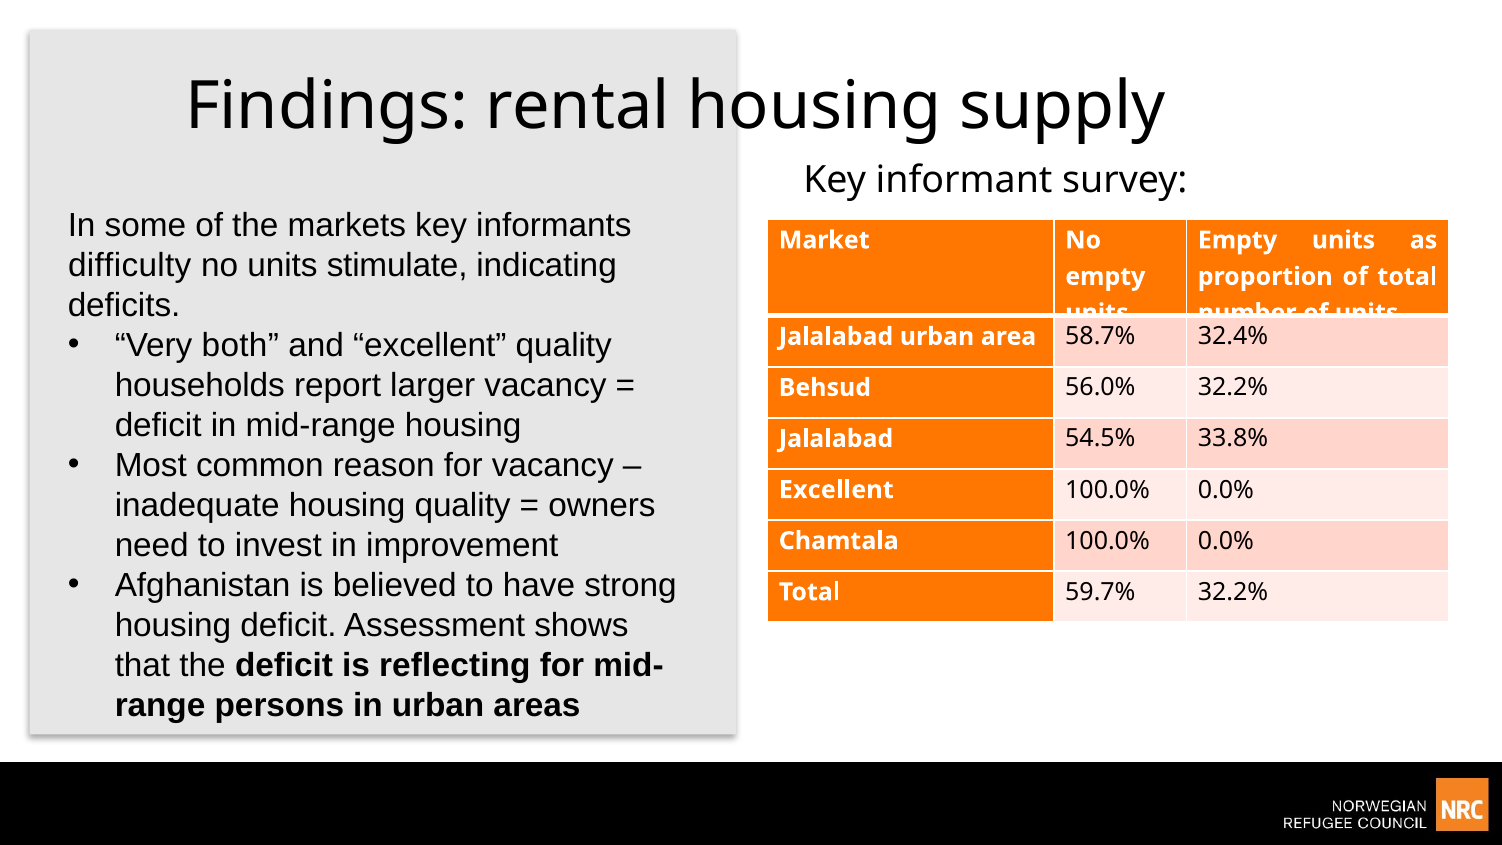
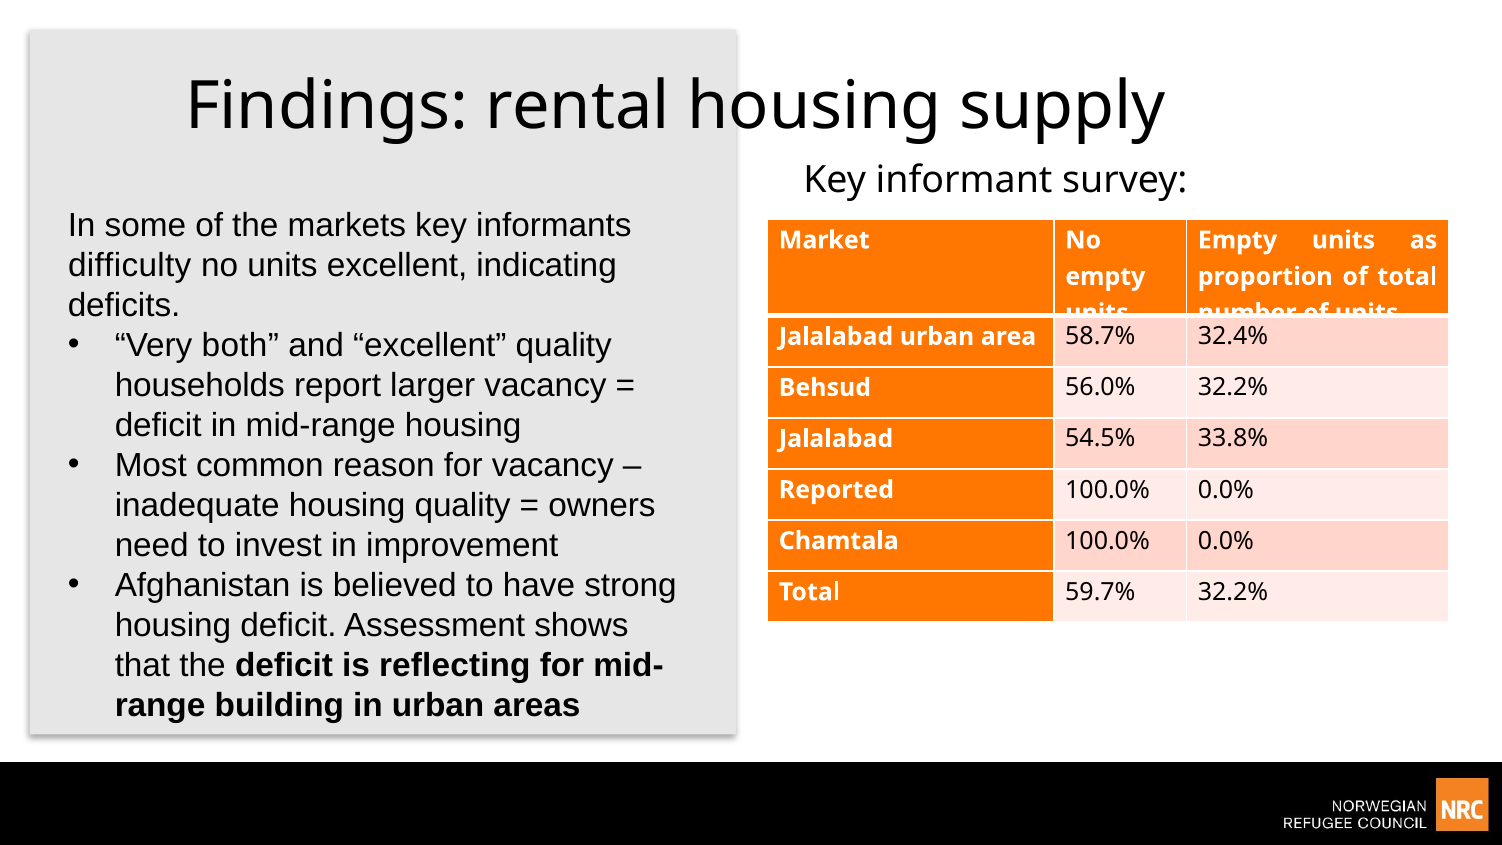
units stimulate: stimulate -> excellent (397, 265)
Excellent: Excellent -> Reported (836, 490)
persons: persons -> building (279, 705)
